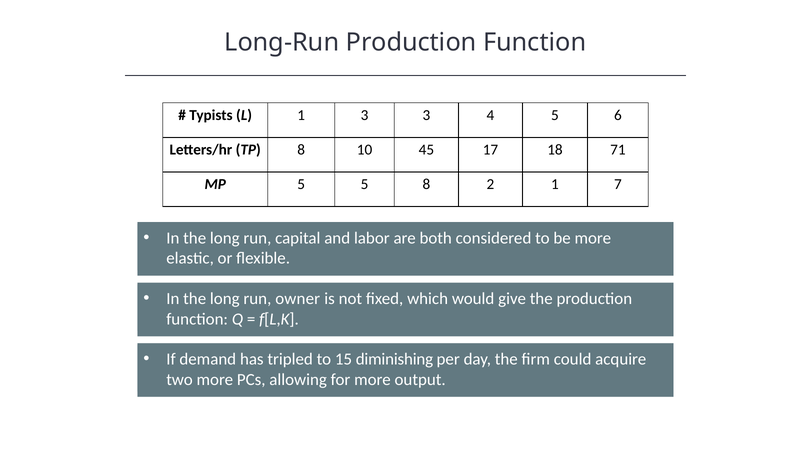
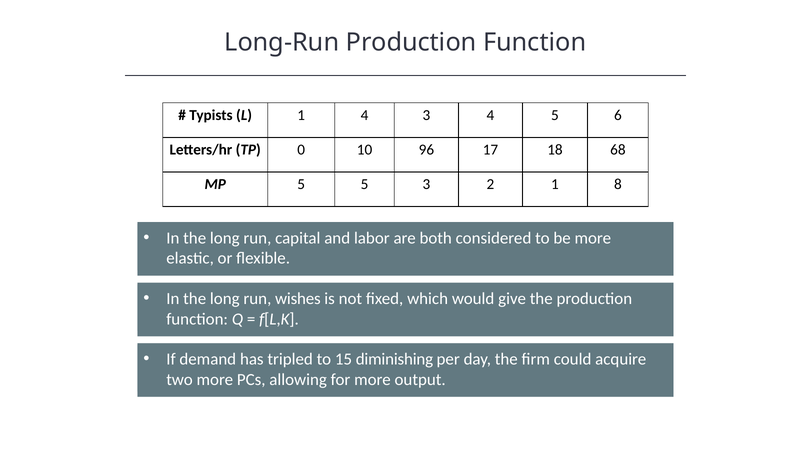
1 3: 3 -> 4 (365, 115)
TP 8: 8 -> 0 (301, 150)
45: 45 -> 96 (426, 150)
71: 71 -> 68 (618, 150)
5 8: 8 -> 3 (426, 184)
7: 7 -> 8 (618, 184)
owner: owner -> wishes (298, 299)
